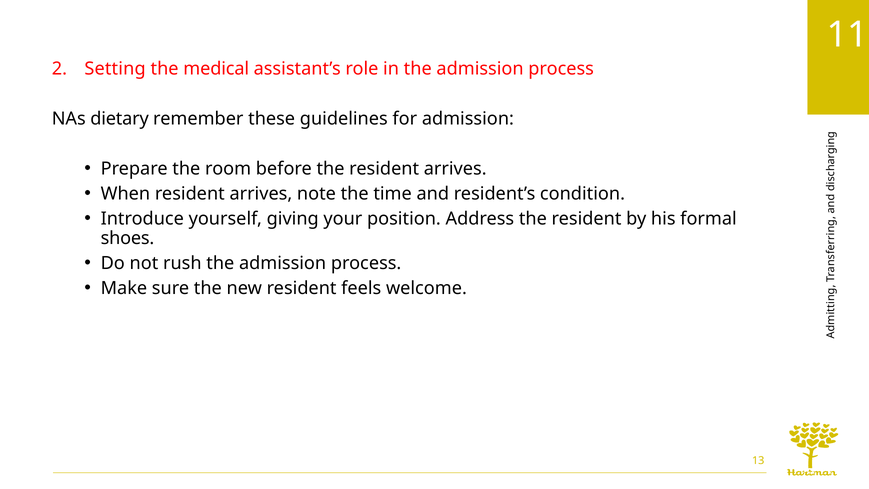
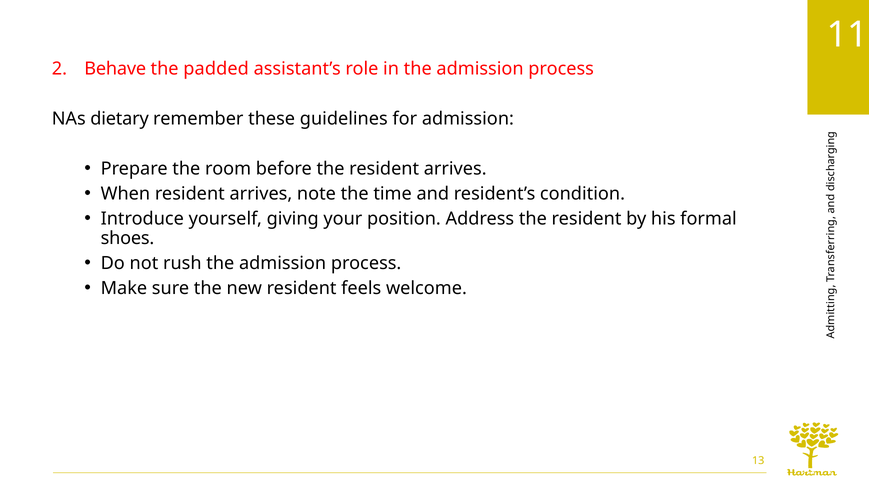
Setting: Setting -> Behave (115, 69)
medical: medical -> padded (216, 69)
